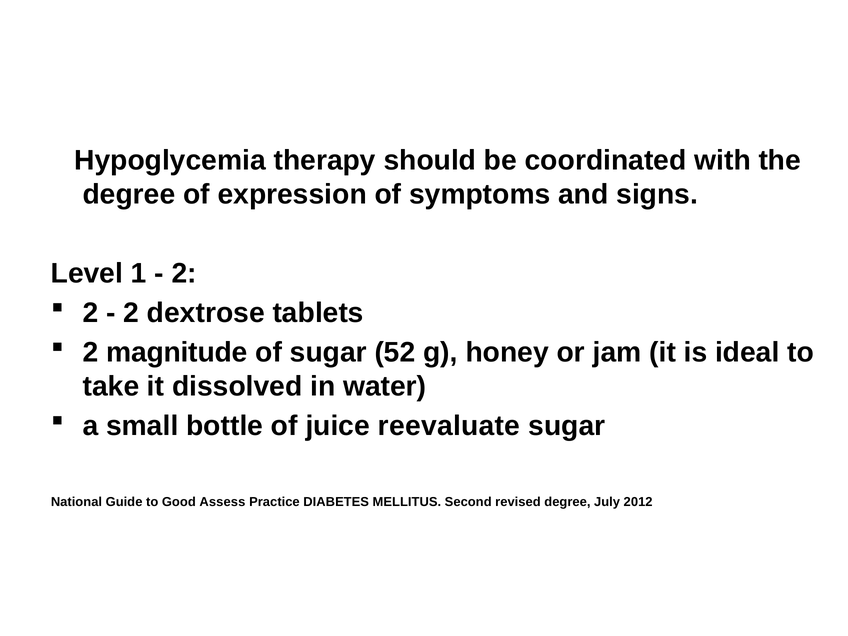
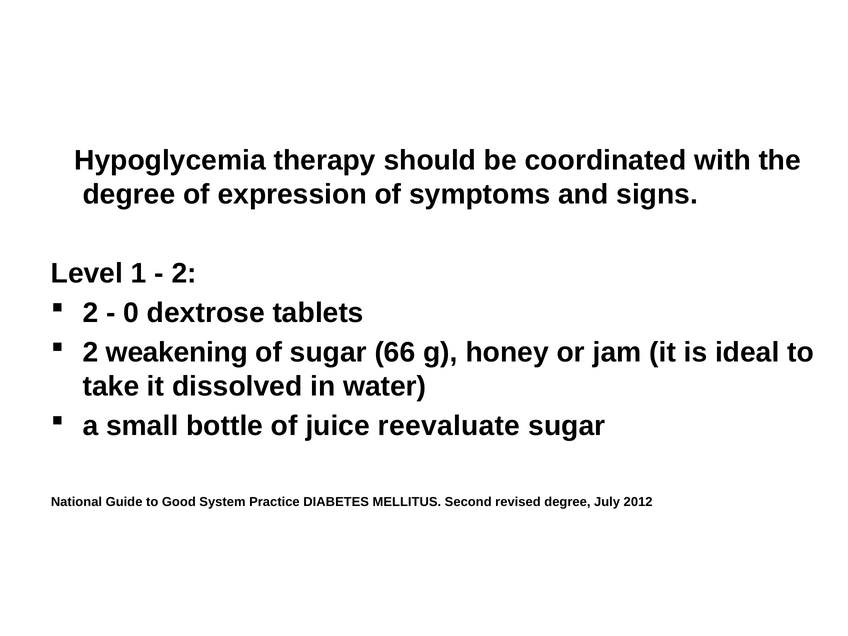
2: 2 -> 0 (131, 313)
magnitude: magnitude -> weakening (177, 352)
52: 52 -> 66 (395, 352)
Assess: Assess -> System (222, 502)
